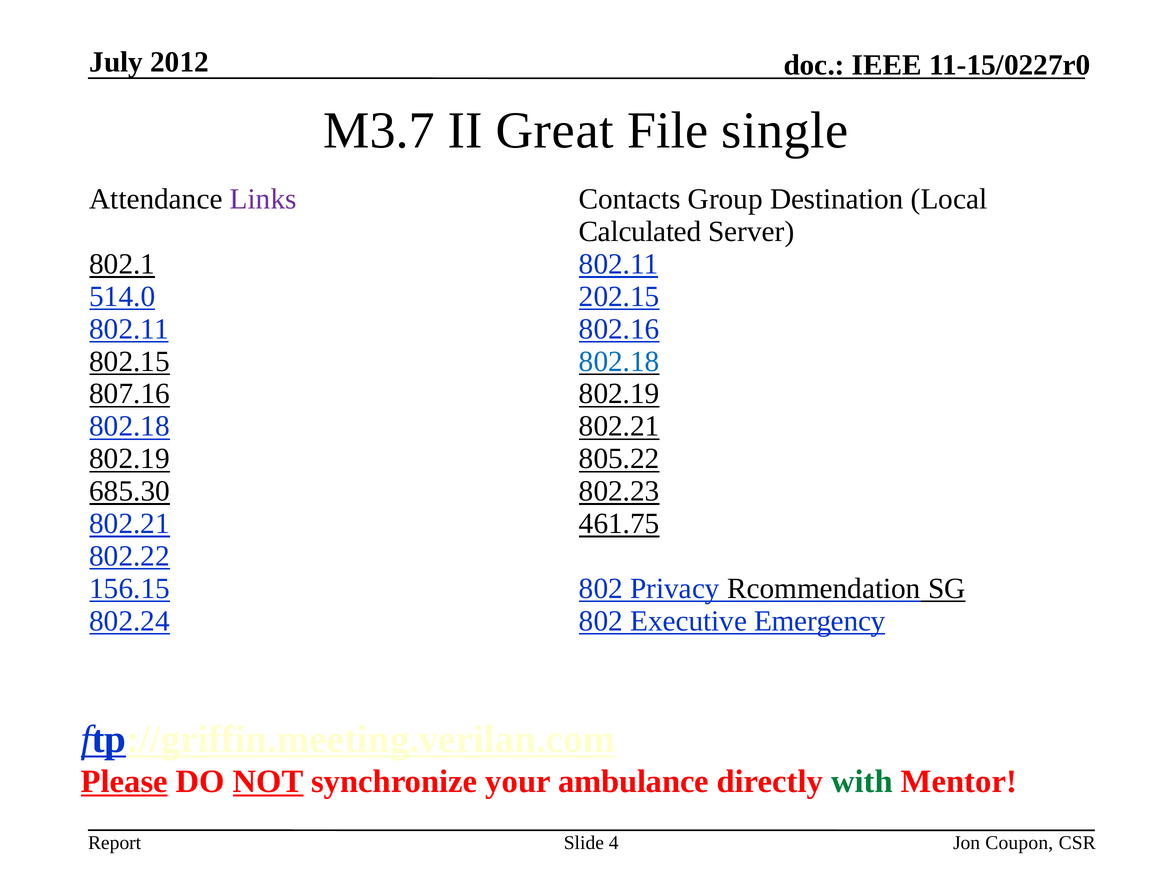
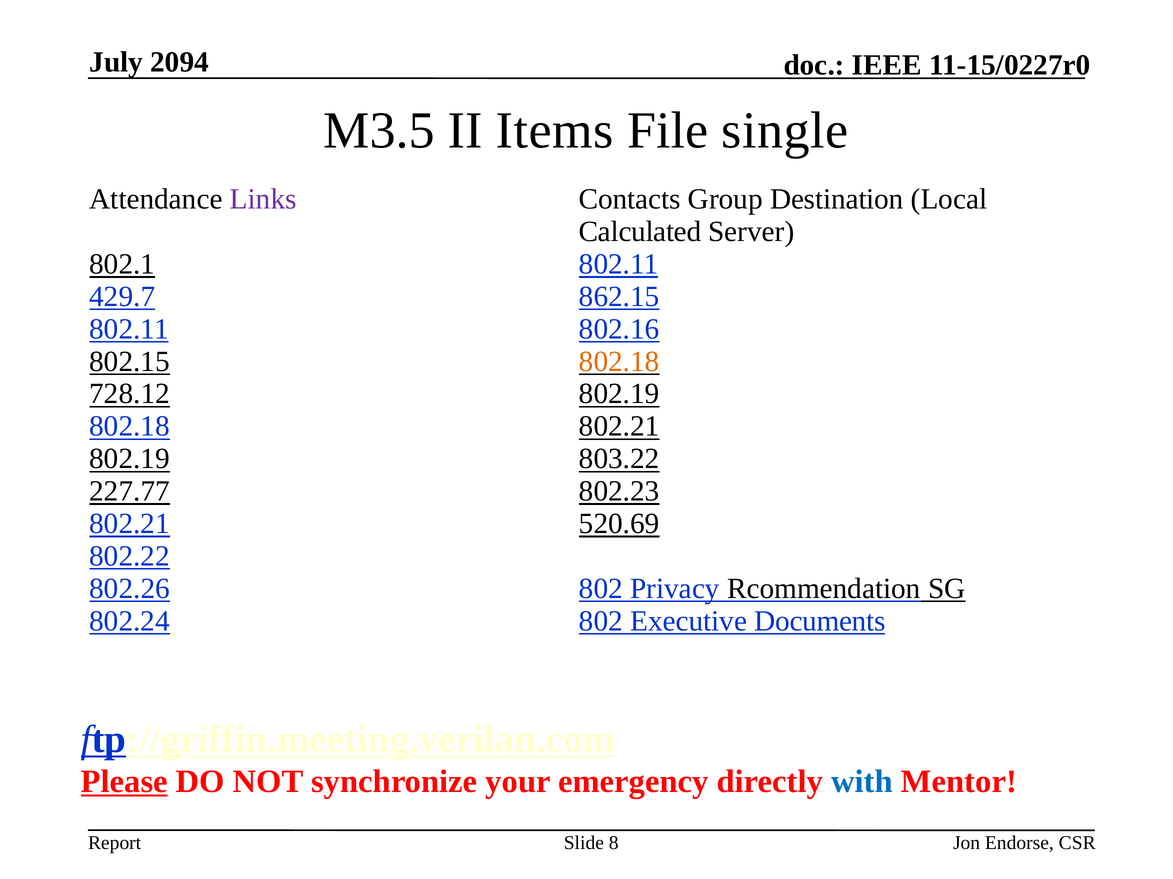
2012: 2012 -> 2094 (180, 62)
M3.7: M3.7 -> M3.5 (379, 131)
Great: Great -> Items (555, 131)
514.0: 514.0 -> 429.7 (122, 297)
202.15: 202.15 -> 862.15 (619, 297)
802.18 colour: blue -> orange (619, 362)
807.16: 807.16 -> 728.12 (130, 394)
805.22: 805.22 -> 803.22 (619, 459)
685.30: 685.30 -> 227.77 (130, 492)
461.75: 461.75 -> 520.69 (619, 524)
156.15: 156.15 -> 802.26 (130, 589)
Emergency: Emergency -> Documents (820, 621)
NOT underline: present -> none (268, 782)
ambulance: ambulance -> emergency (633, 782)
with colour: green -> blue (862, 782)
4: 4 -> 8 (614, 844)
Coupon: Coupon -> Endorse (1019, 844)
